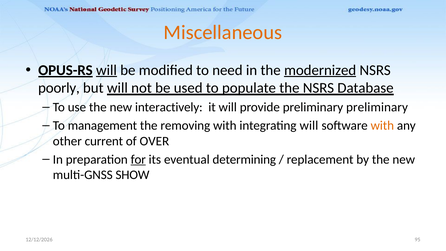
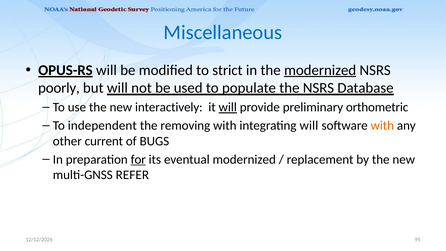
Miscellaneous colour: orange -> blue (223, 32)
will underline: present -> none (106, 70)
need: need -> strict (227, 70)
will underline: none -> present (228, 107)
preliminary preliminary: preliminary -> orthometric (377, 107)
management: management -> independent (102, 125)
OVER: OVER -> BUGS (154, 141)
eventual determining: determining -> modernized (244, 159)
SHOW: SHOW -> REFER (132, 175)
